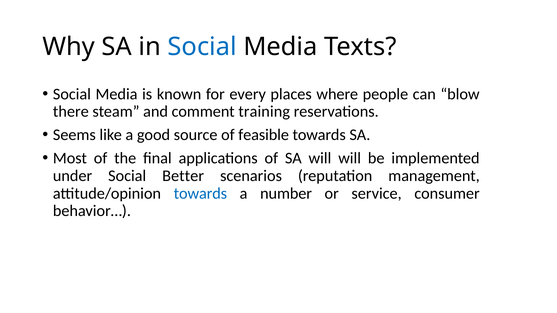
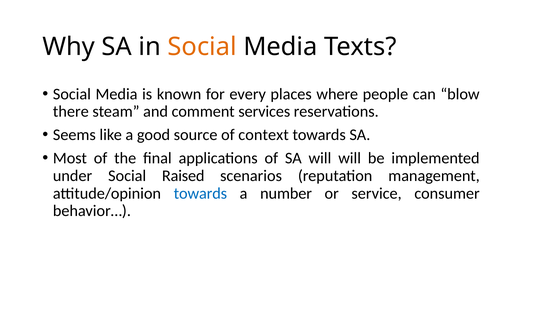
Social colour: blue -> orange (202, 47)
training: training -> services (264, 112)
feasible: feasible -> context (264, 135)
Better: Better -> Raised (183, 176)
